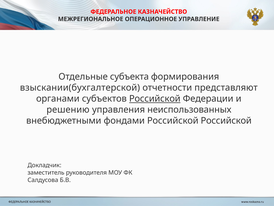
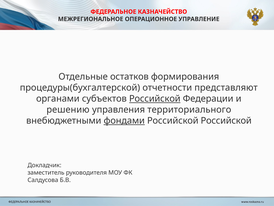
субъекта: субъекта -> остатков (129, 77)
взыскании(бухгалтерской: взыскании(бухгалтерской -> процедуры(бухгалтерской (80, 88)
неиспользованных: неиспользованных -> территориального (189, 109)
фондами underline: none -> present (124, 120)
